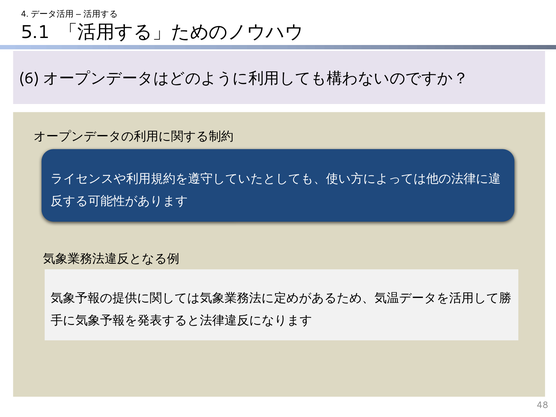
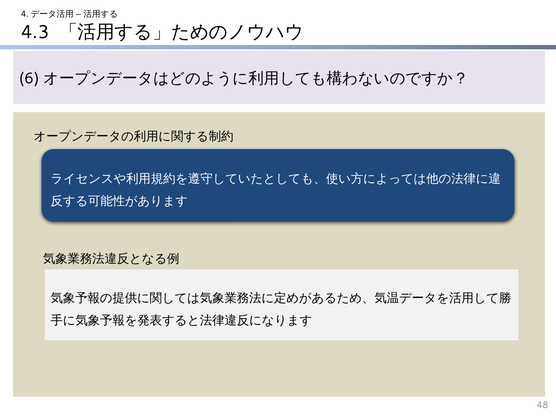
5.1: 5.1 -> 4.3 (35, 32)
